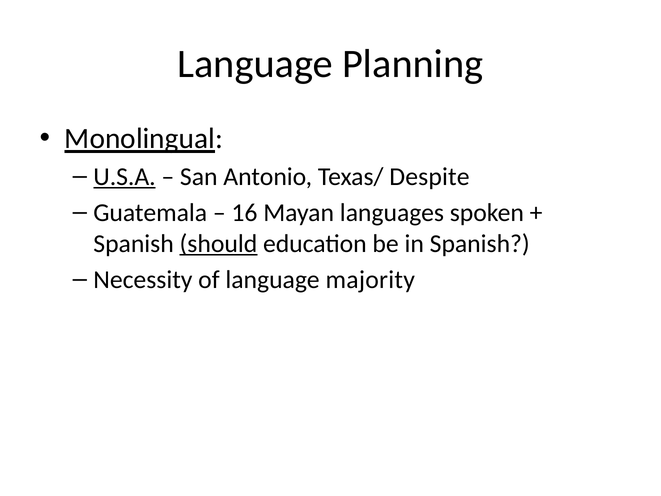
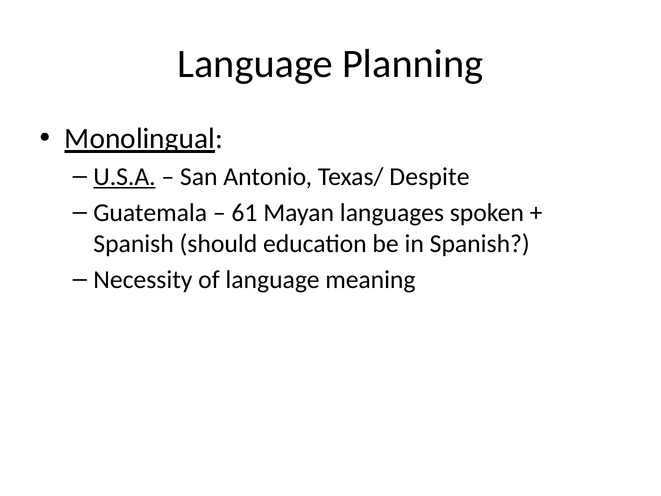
16: 16 -> 61 (244, 213)
should underline: present -> none (218, 244)
majority: majority -> meaning (370, 280)
